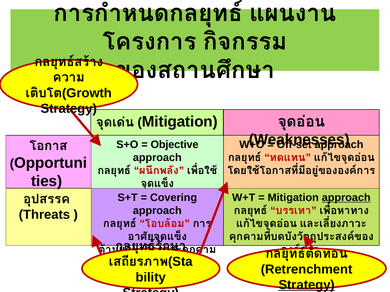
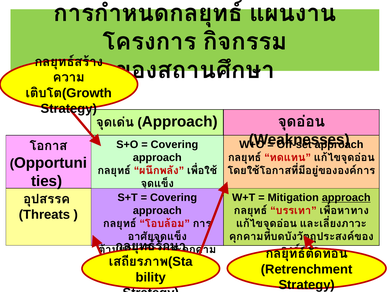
Mitigation: Mitigation -> Approach (180, 122)
Objective: Objective -> Covering (174, 145)
Strategy underline: present -> none (307, 285)
